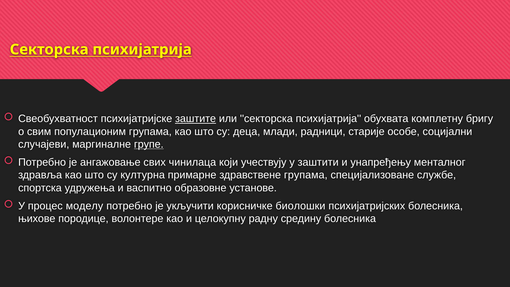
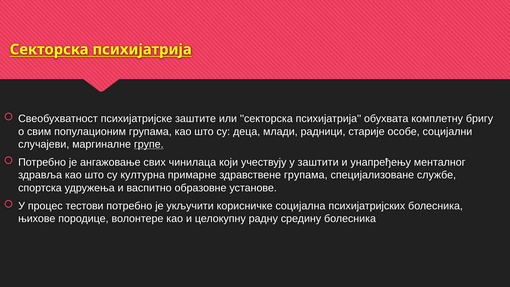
заштите underline: present -> none (196, 119)
моделу: моделу -> тестови (85, 206)
биолошки: биолошки -> социјална (301, 206)
